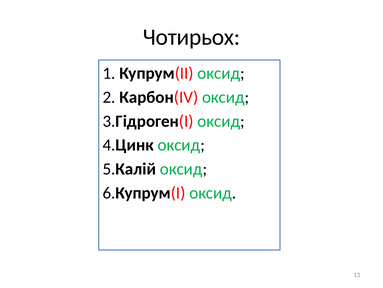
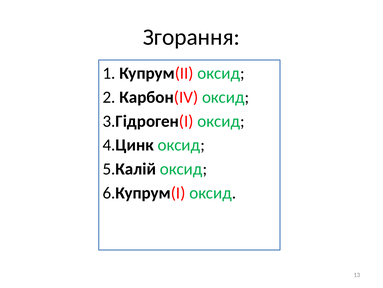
Чотирьох: Чотирьох -> Згорання (191, 37)
